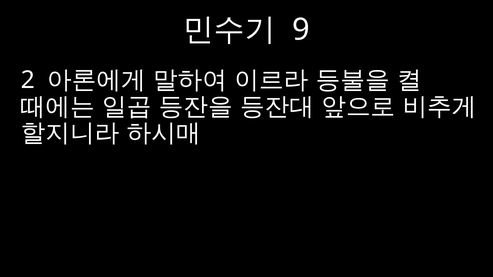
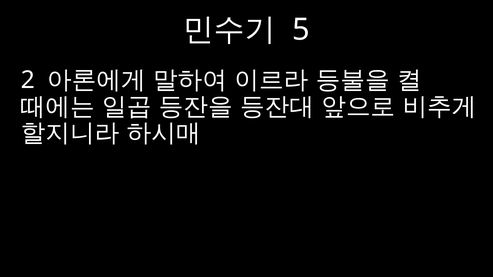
9: 9 -> 5 (301, 30)
